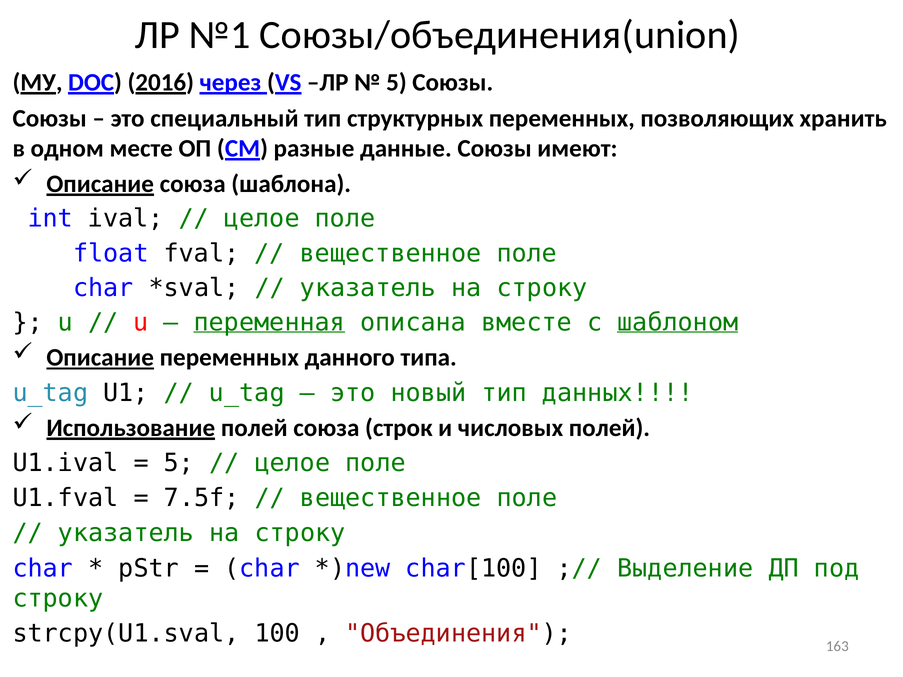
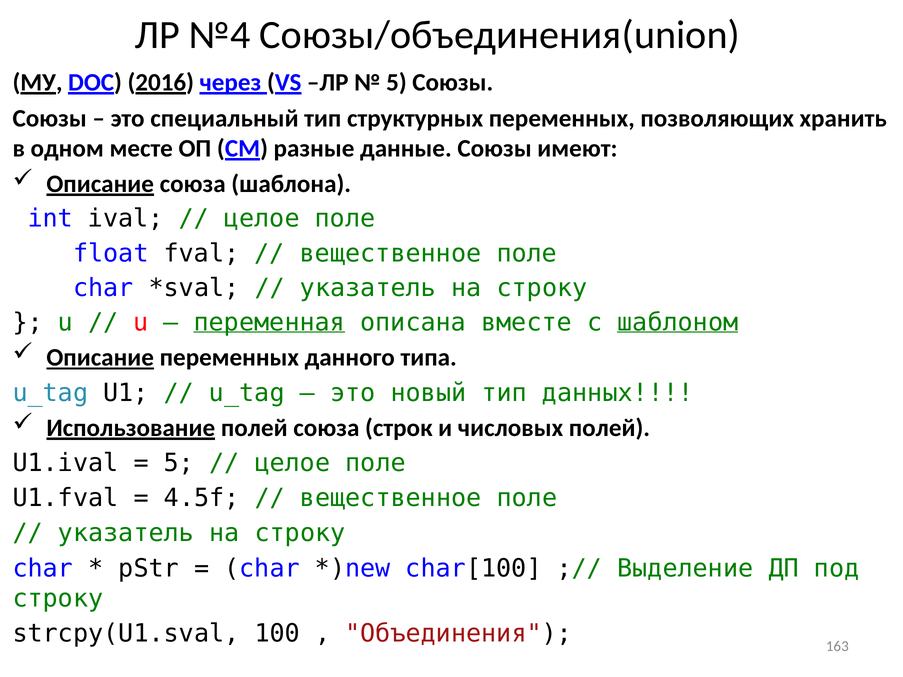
№1: №1 -> №4 (220, 35)
7.5f: 7.5f -> 4.5f (202, 498)
